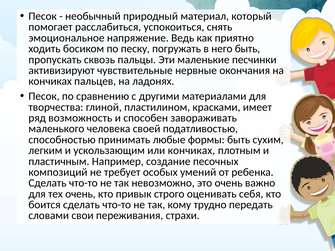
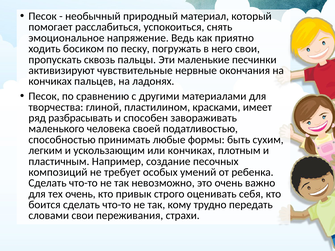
него быть: быть -> свои (247, 49)
возможность: возможность -> разбрасывать (80, 118)
